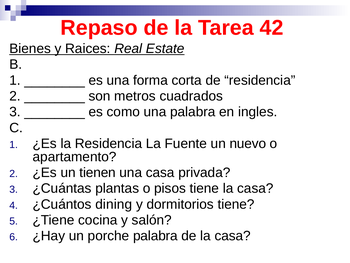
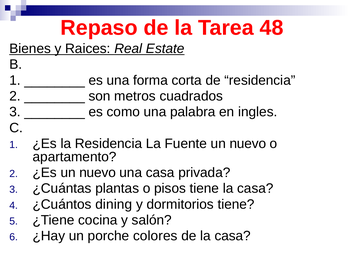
42: 42 -> 48 (272, 28)
¿Es un tienen: tienen -> nuevo (98, 172)
porche palabra: palabra -> colores (155, 235)
